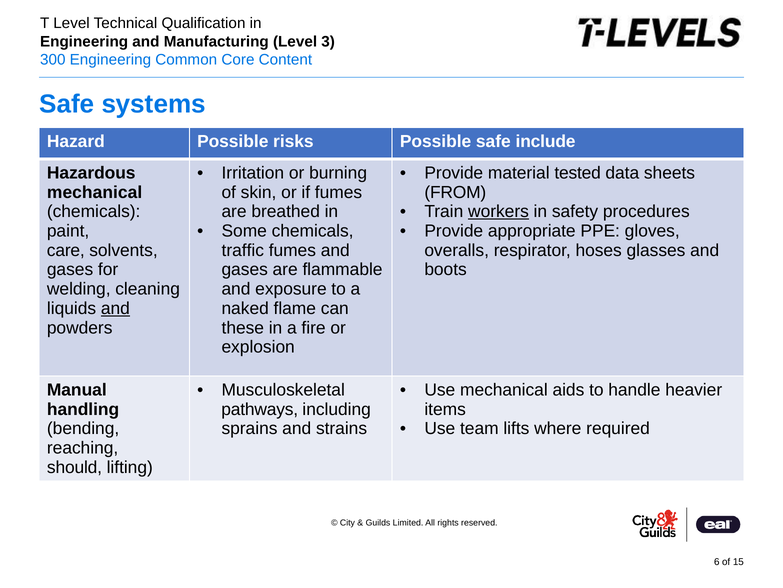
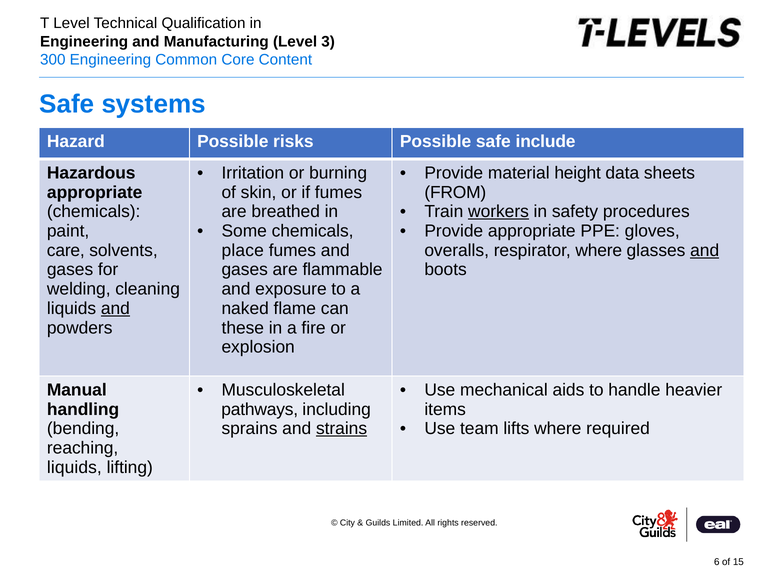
tested: tested -> height (578, 173)
mechanical: mechanical -> appropriate (95, 192)
traffic: traffic -> place (243, 250)
respirator hoses: hoses -> where (599, 250)
and underline: none -> present (705, 250)
strains underline: none -> present (342, 428)
should: should -> liquids (74, 467)
